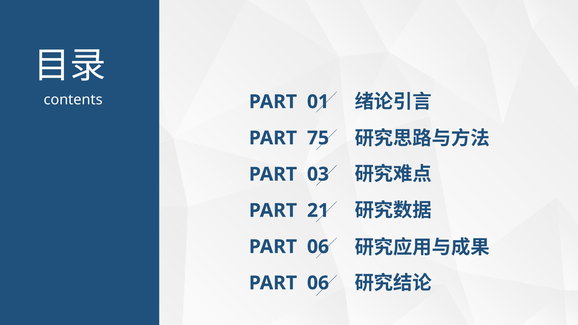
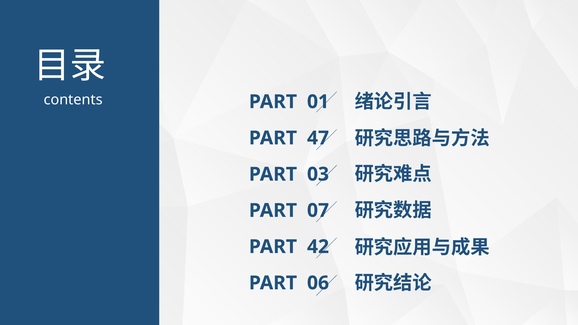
75: 75 -> 47 (318, 138)
21: 21 -> 07 (318, 211)
06: 06 -> 42 (318, 247)
